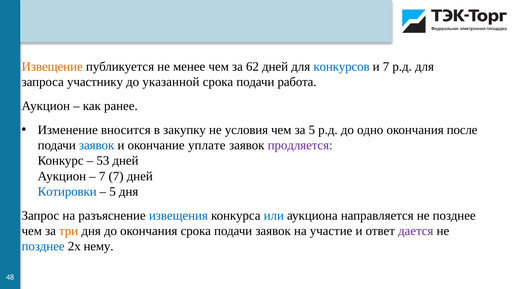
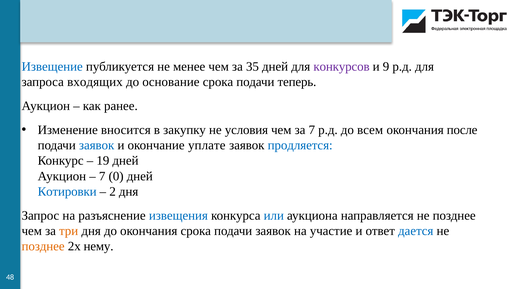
Извещение colour: orange -> blue (52, 67)
62: 62 -> 35 (252, 67)
конкурсов colour: blue -> purple (342, 67)
и 7: 7 -> 9 (386, 67)
участнику: участнику -> входящих (95, 82)
указанной: указанной -> основание (171, 82)
работа: работа -> теперь (297, 82)
за 5: 5 -> 7 (312, 130)
одно: одно -> всем (370, 130)
продляется colour: purple -> blue (300, 146)
53: 53 -> 19 (103, 161)
7 7: 7 -> 0 (116, 177)
5: 5 -> 2 (113, 192)
дается colour: purple -> blue (416, 232)
позднее colour: blue -> orange (43, 247)
